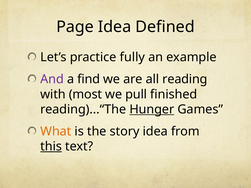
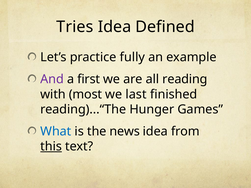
Page: Page -> Tries (75, 27)
find: find -> first (89, 79)
pull: pull -> last (136, 94)
Hunger underline: present -> none (152, 109)
What colour: orange -> blue (56, 131)
story: story -> news (125, 131)
